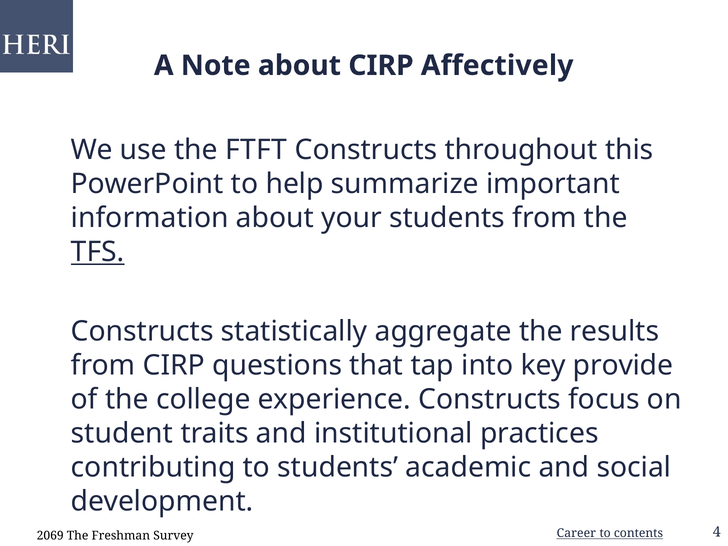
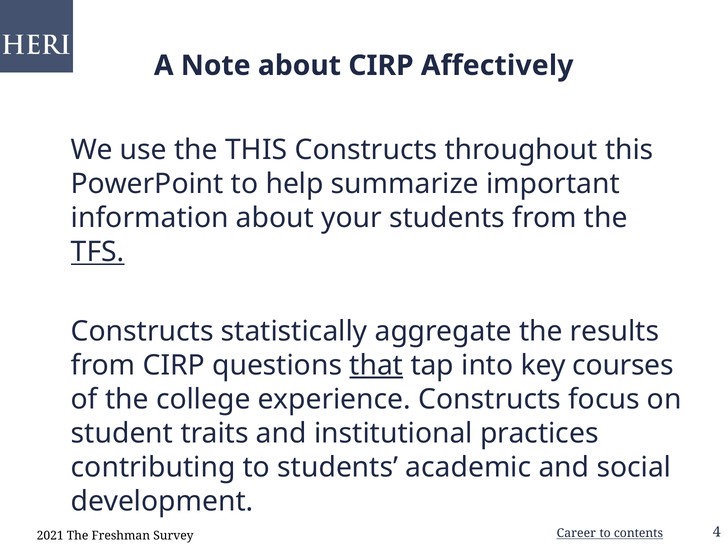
the FTFT: FTFT -> THIS (256, 150)
that underline: none -> present (376, 365)
provide: provide -> courses (623, 365)
2069: 2069 -> 2021 (50, 536)
